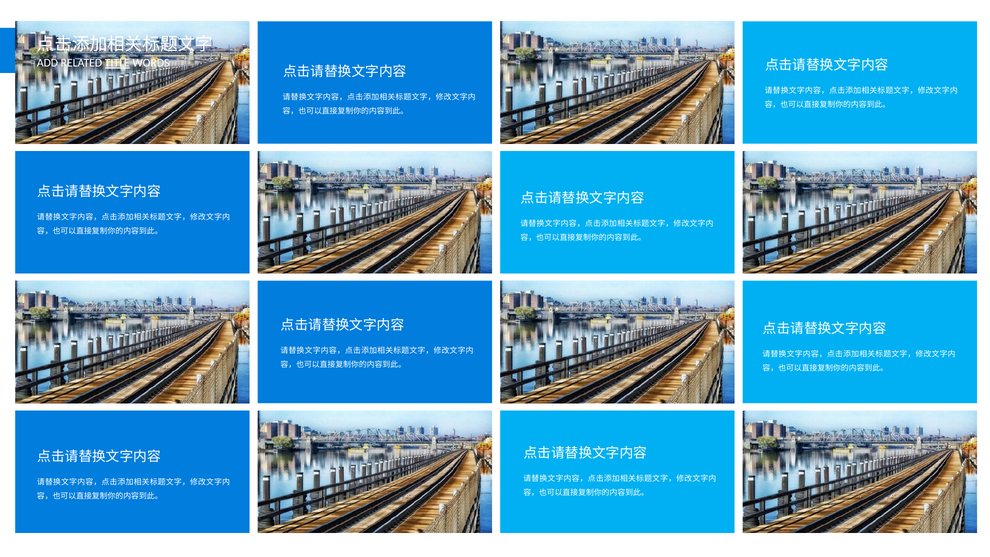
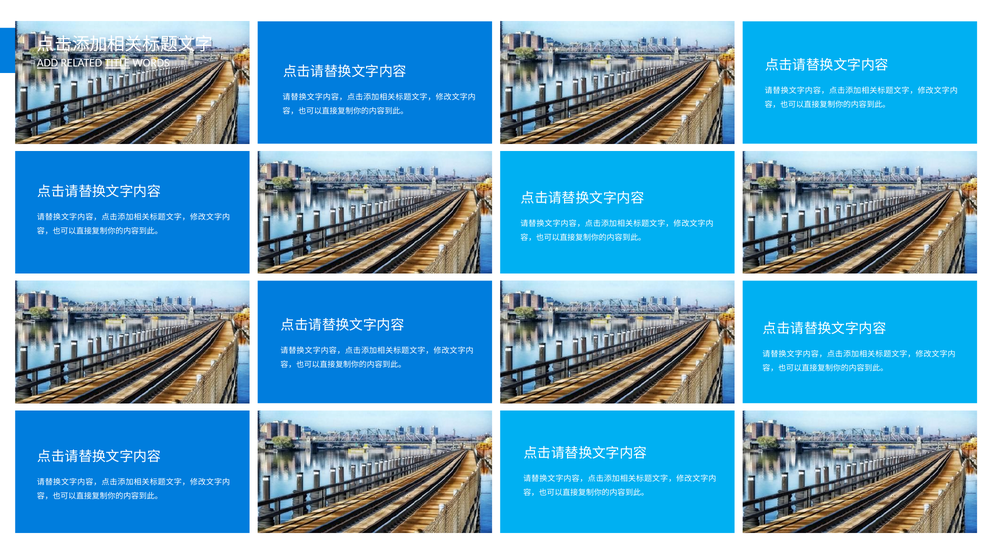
ADD underline: none -> present (47, 63)
